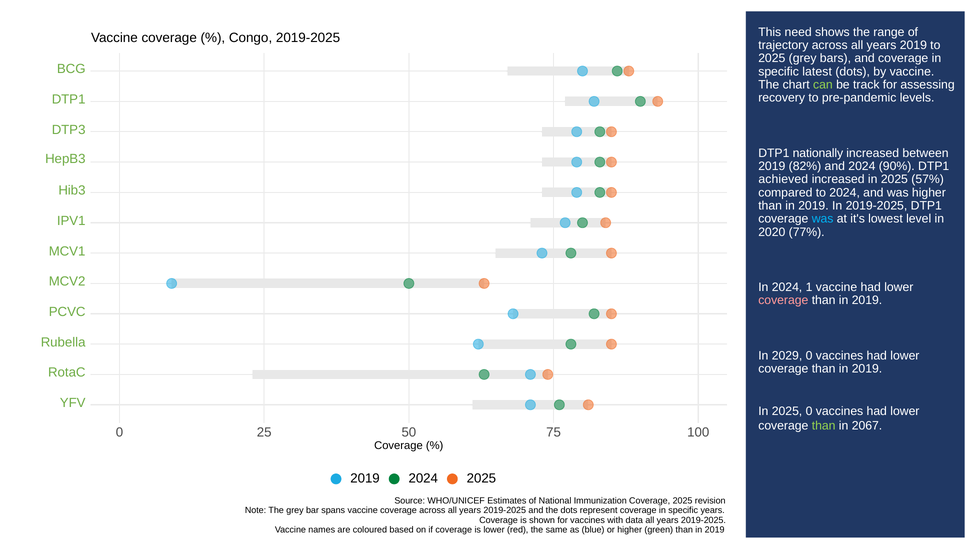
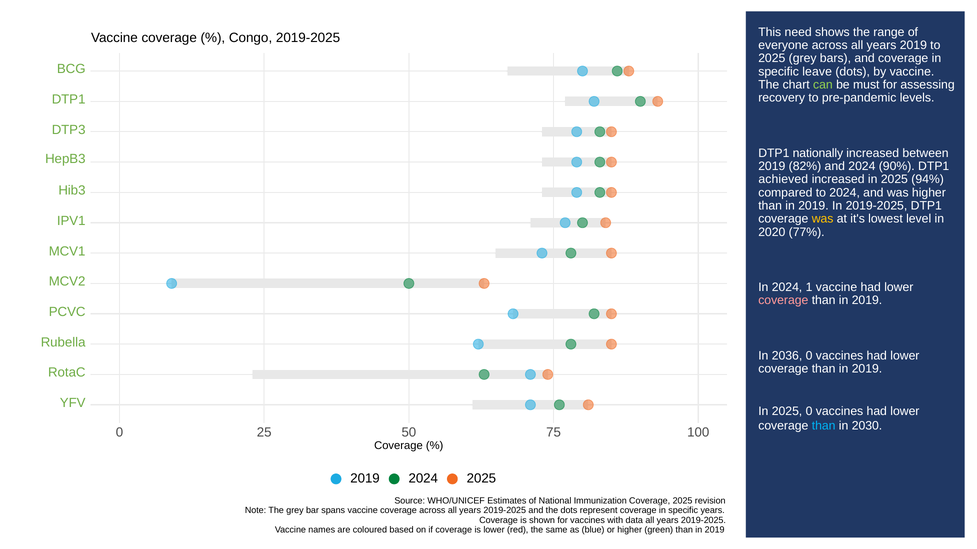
trajectory: trajectory -> everyone (783, 45)
latest: latest -> leave (817, 72)
track: track -> must (866, 85)
57%: 57% -> 94% (928, 180)
was colour: light blue -> yellow (823, 219)
2029: 2029 -> 2036 (787, 356)
than colour: light green -> light blue (824, 426)
2067: 2067 -> 2030 (867, 426)
